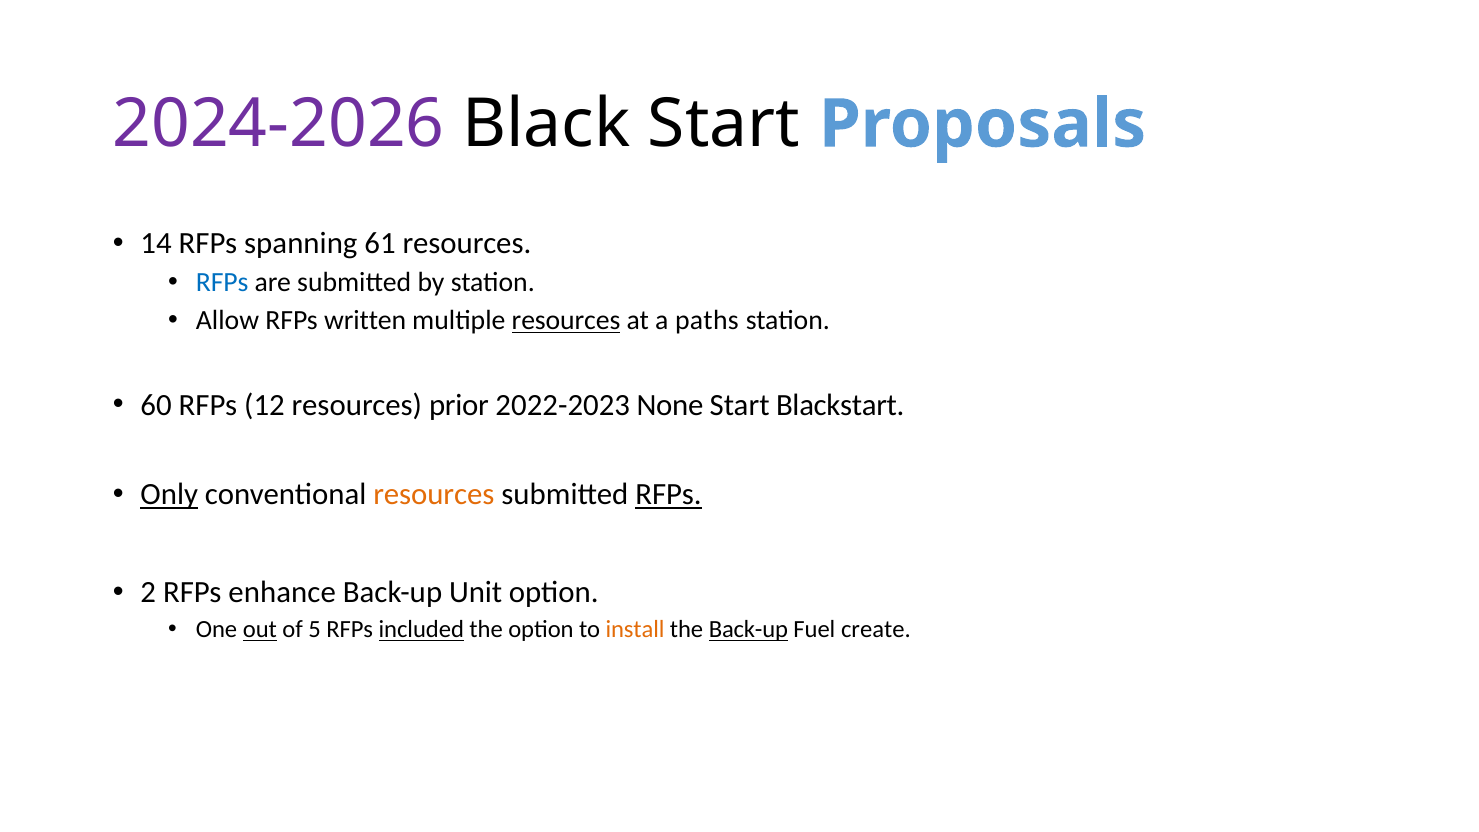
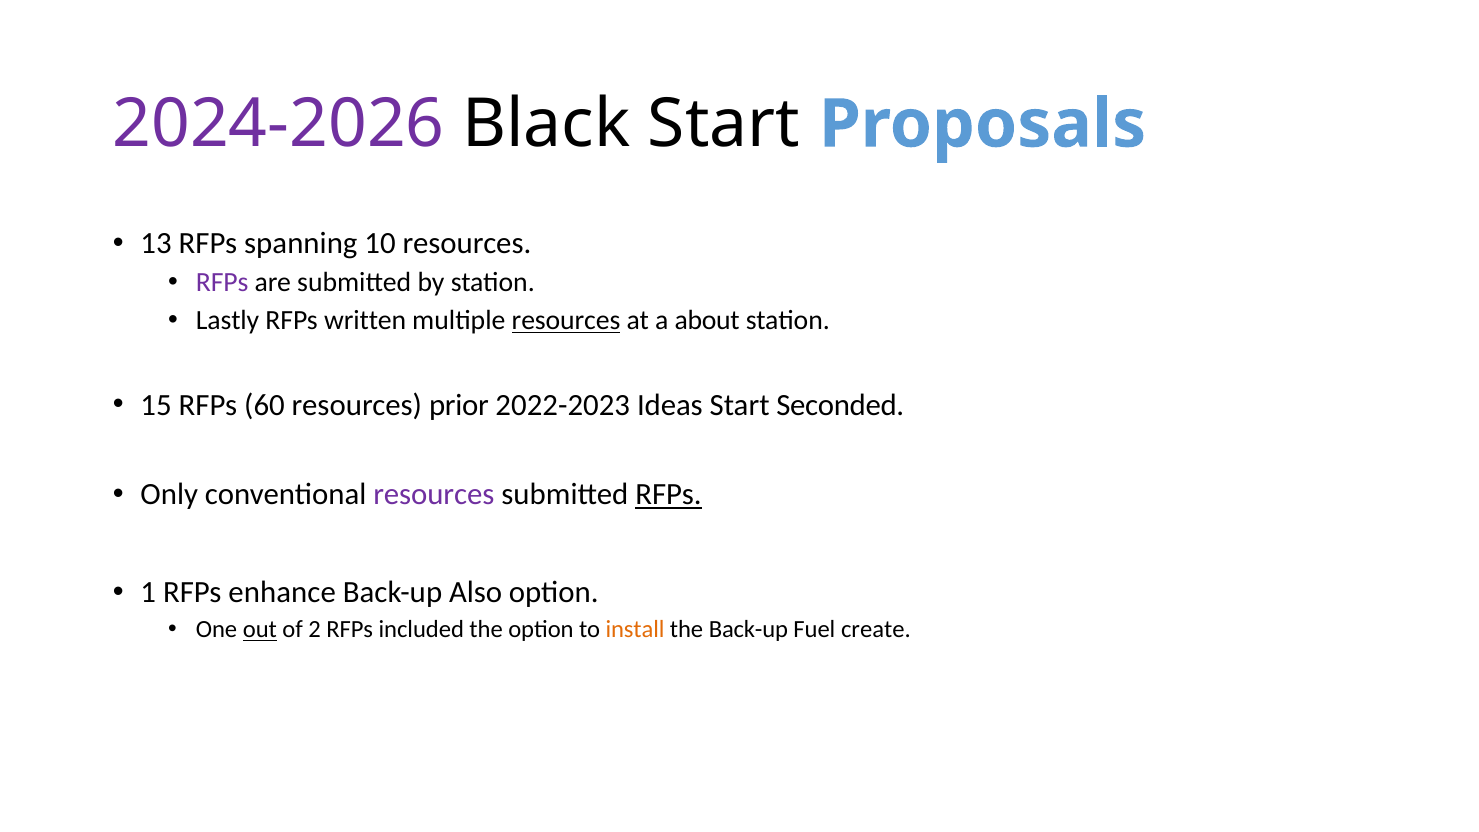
14: 14 -> 13 (156, 243)
61: 61 -> 10 (380, 243)
RFPs colour: blue -> purple (222, 283)
Allow: Allow -> Lastly (228, 320)
paths: paths -> about (707, 320)
60: 60 -> 15 (156, 405)
12: 12 -> 60 (264, 405)
None: None -> Ideas (670, 405)
Blackstart: Blackstart -> Seconded (840, 405)
Only underline: present -> none (169, 495)
resources colour: orange -> purple (434, 495)
2: 2 -> 1 (148, 592)
Unit: Unit -> Also (476, 592)
5: 5 -> 2 (315, 630)
included underline: present -> none (421, 630)
Back-up underline: present -> none (748, 630)
